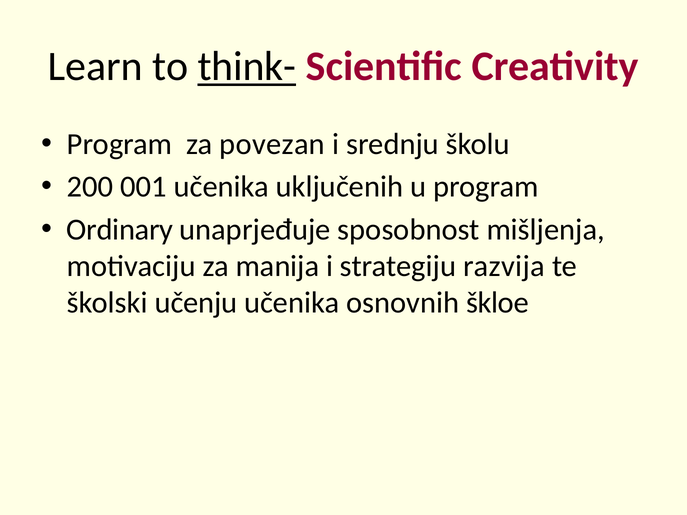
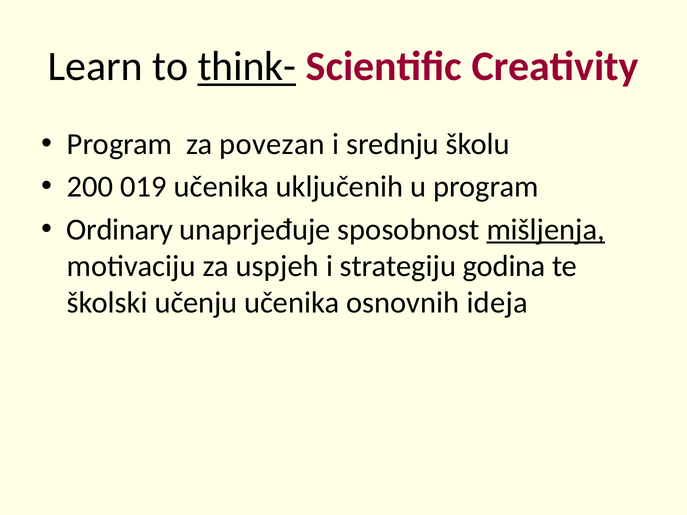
001: 001 -> 019 (143, 187)
mišljenja underline: none -> present (546, 230)
manija: manija -> uspjeh (277, 266)
razvija: razvija -> godina (504, 266)
škloe: škloe -> ideja (497, 303)
